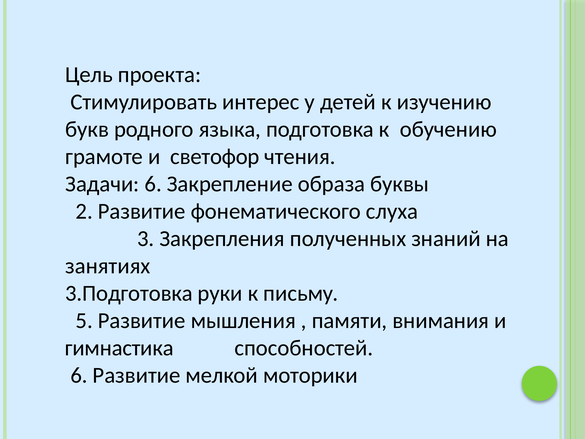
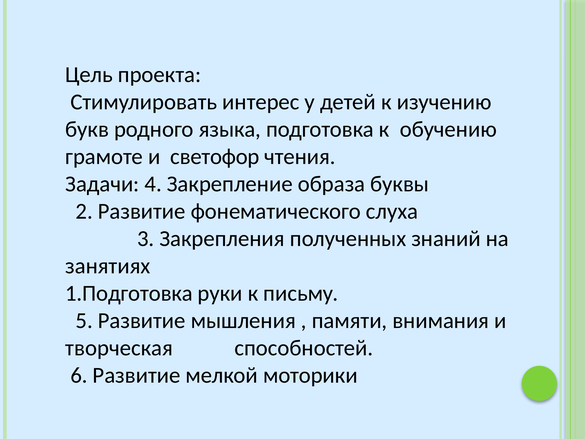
Задачи 6: 6 -> 4 (153, 184)
3.Подготовка: 3.Подготовка -> 1.Подготовка (129, 293)
гимнастика: гимнастика -> творческая (119, 348)
